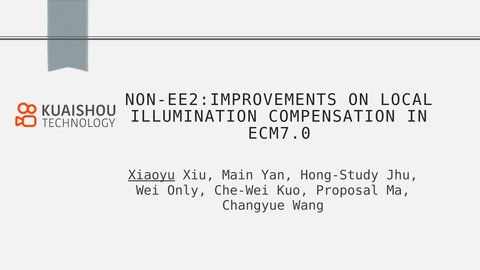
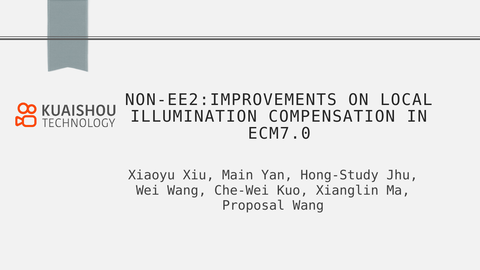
Xiaoyu underline: present -> none (152, 175)
Wei Only: Only -> Wang (187, 190)
Proposal: Proposal -> Xianglin (347, 190)
Changyue: Changyue -> Proposal (253, 206)
